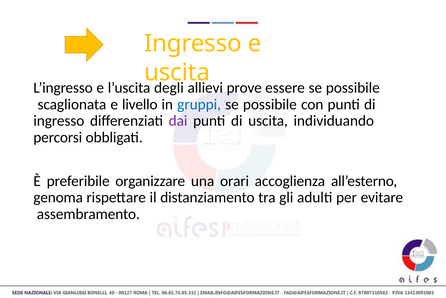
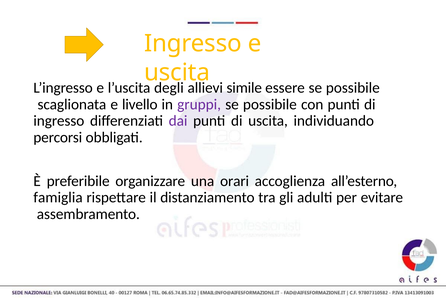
prove: prove -> simile (244, 88)
gruppi colour: blue -> purple (199, 104)
genoma: genoma -> famiglia (58, 197)
